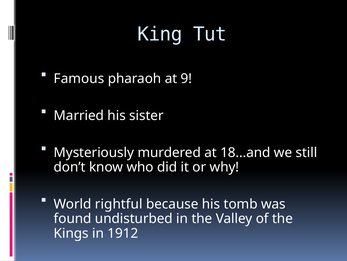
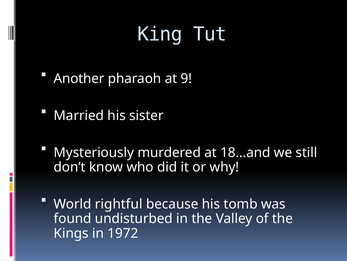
Famous: Famous -> Another (79, 78)
1912: 1912 -> 1972 (123, 233)
